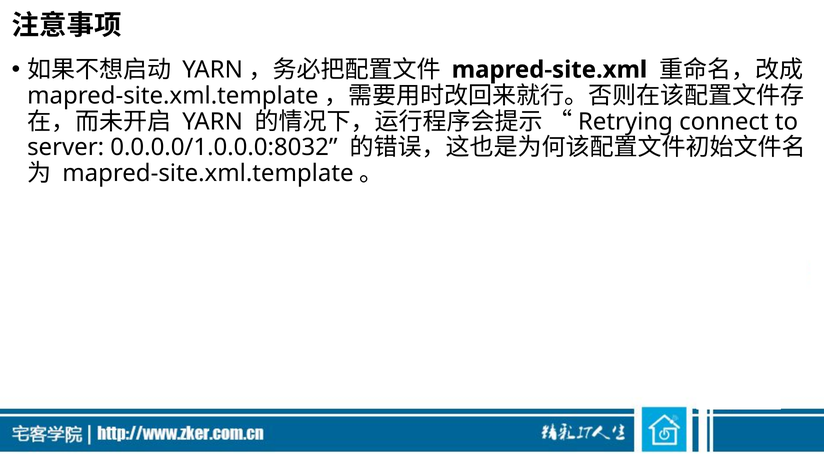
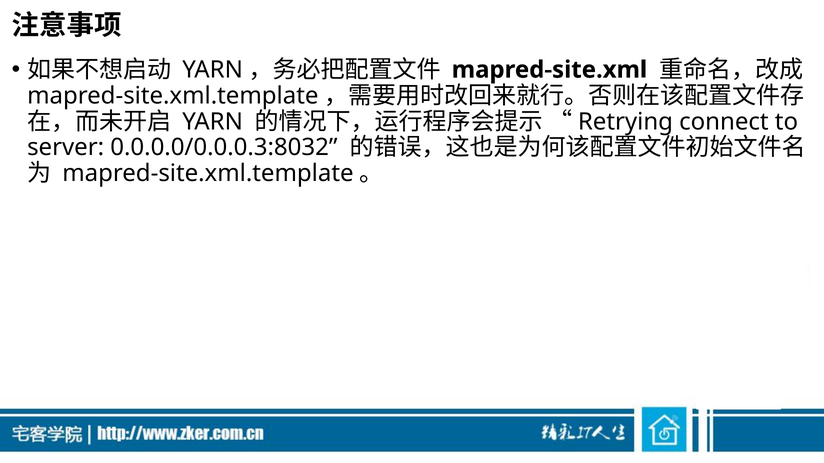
0.0.0.0/1.0.0.0:8032: 0.0.0.0/1.0.0.0:8032 -> 0.0.0.0/0.0.0.3:8032 (224, 148)
